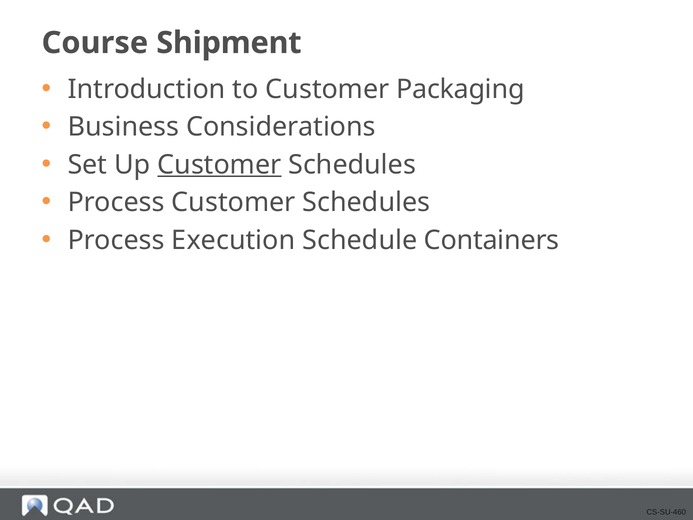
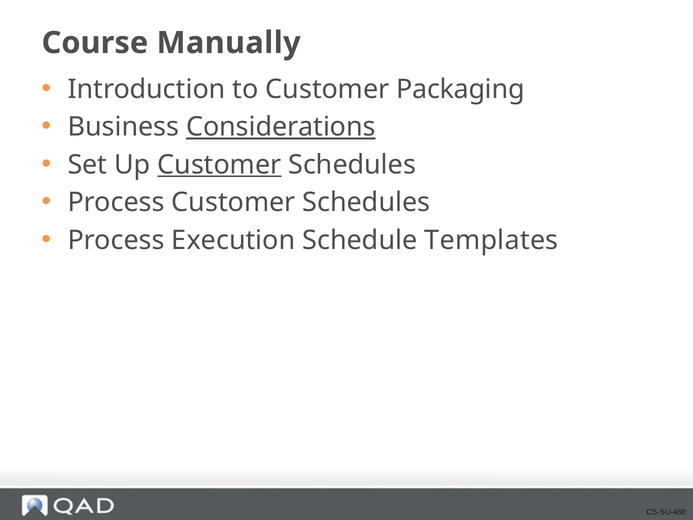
Shipment: Shipment -> Manually (229, 43)
Considerations underline: none -> present (281, 127)
Containers: Containers -> Templates (491, 240)
